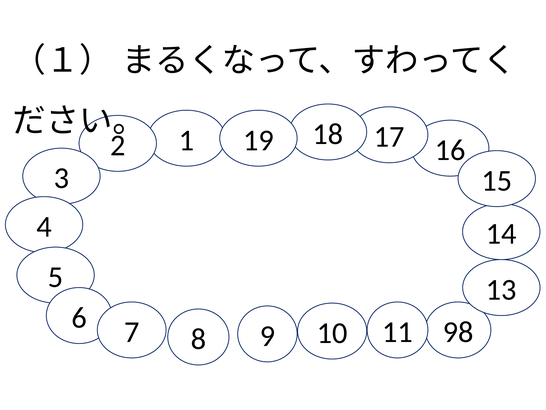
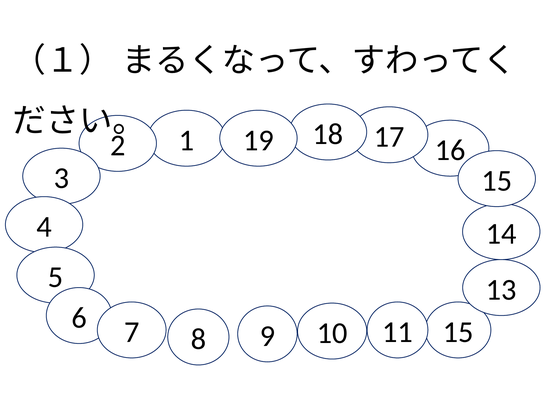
8 98: 98 -> 15 (458, 332)
